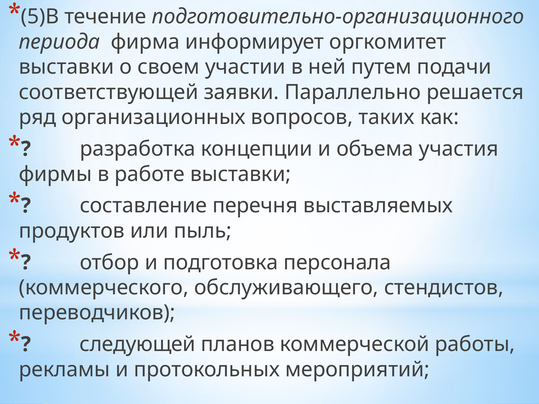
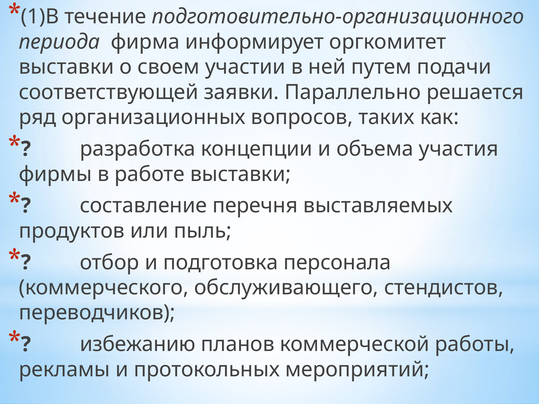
5)В: 5)В -> 1)В (40, 17)
следующей: следующей -> избежанию (138, 345)
